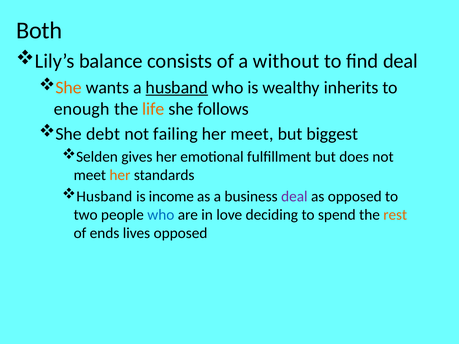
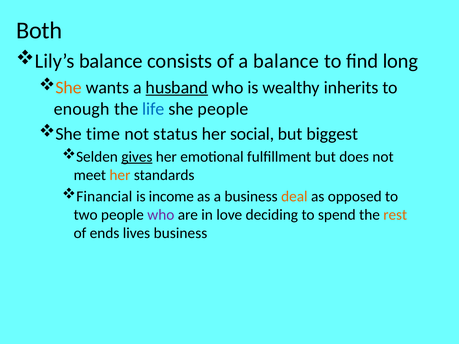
a without: without -> balance (286, 61)
find deal: deal -> long (400, 61)
life colour: orange -> blue (153, 109)
she follows: follows -> people (223, 109)
debt: debt -> time (103, 134)
failing: failing -> status (175, 134)
her meet: meet -> social (252, 134)
gives underline: none -> present (137, 157)
Husband: Husband -> Financial (104, 197)
deal colour: purple -> orange (294, 197)
who colour: blue -> purple (161, 215)
lives opposed: opposed -> business (180, 233)
